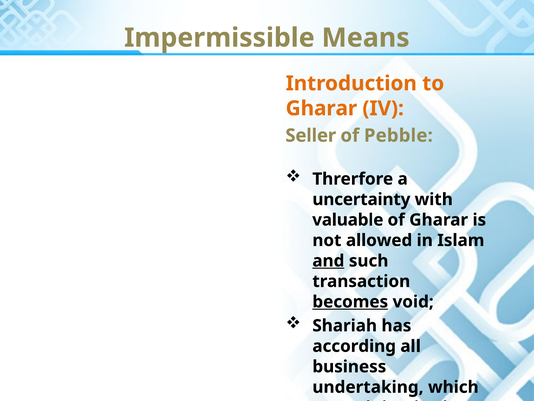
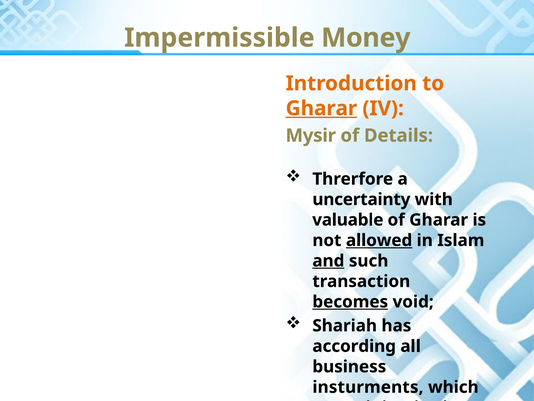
Means: Means -> Money (366, 38)
Gharar underline: none -> present (321, 108)
Seller: Seller -> Mysir (311, 135)
Pebble: Pebble -> Details (398, 135)
allowed underline: none -> present (379, 240)
undertaking: undertaking -> insturments (368, 387)
